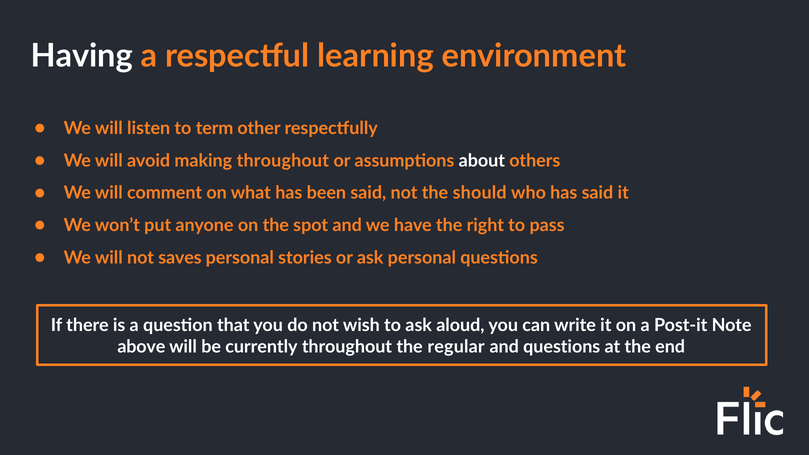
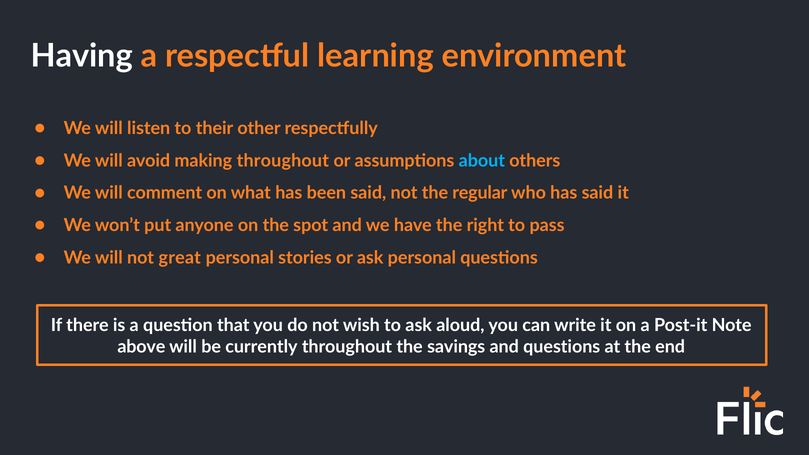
term: term -> their (215, 128)
about colour: white -> light blue (482, 161)
should: should -> regular (480, 193)
saves: saves -> great (180, 258)
regular: regular -> savings (456, 347)
